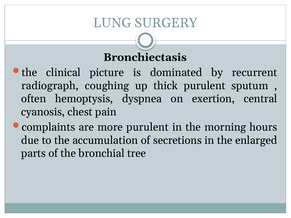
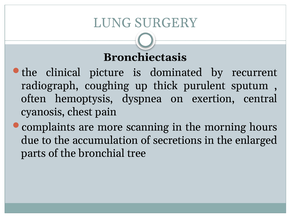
more purulent: purulent -> scanning (148, 127)
